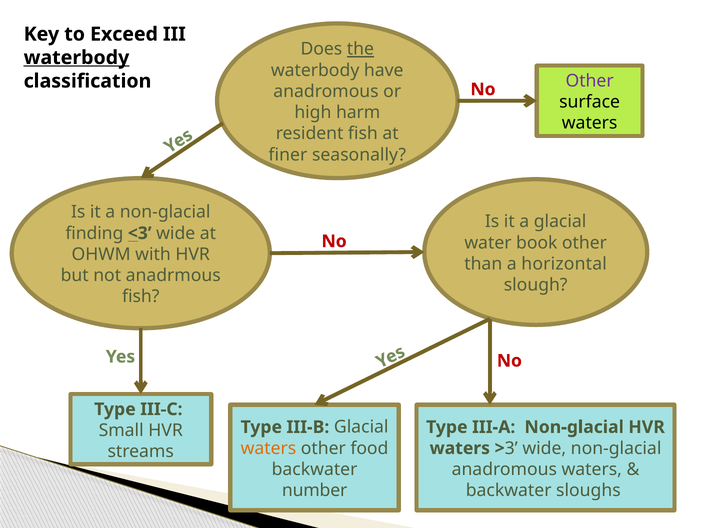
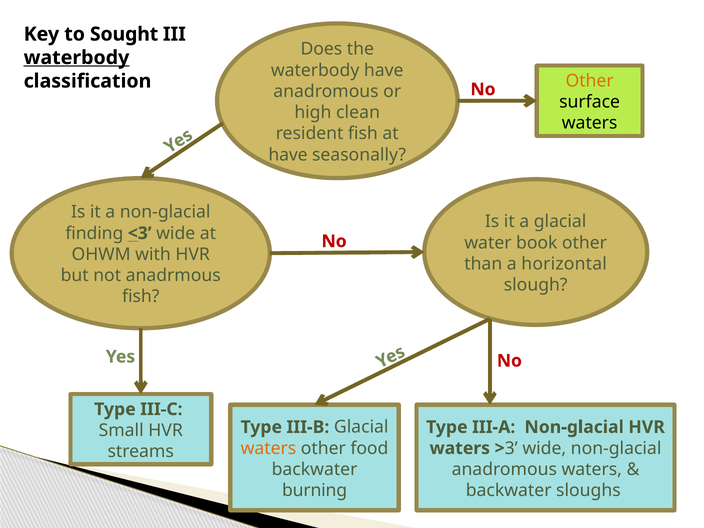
Exceed: Exceed -> Sought (124, 34)
the underline: present -> none (360, 49)
Other colour: purple -> orange (590, 81)
harm: harm -> clean (358, 113)
finer: finer -> have (288, 155)
number: number -> burning (315, 490)
